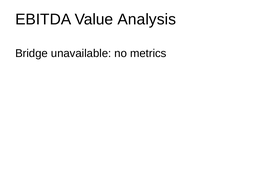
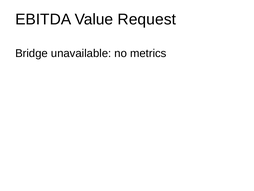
Analysis: Analysis -> Request (147, 19)
